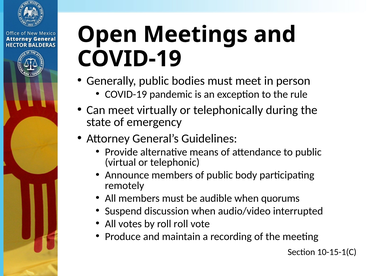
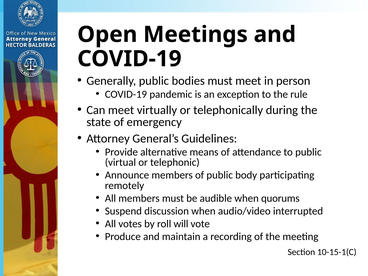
roll roll: roll -> will (181, 224)
